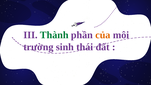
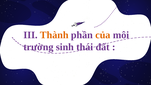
Thành colour: green -> orange (54, 35)
